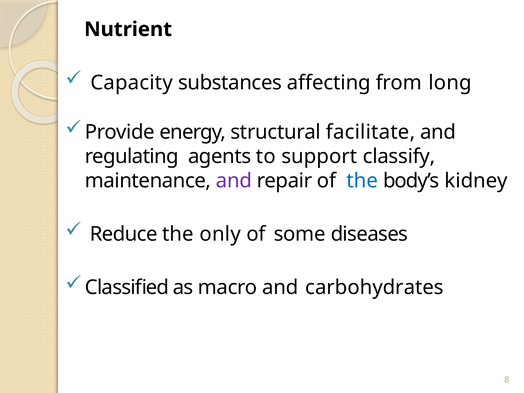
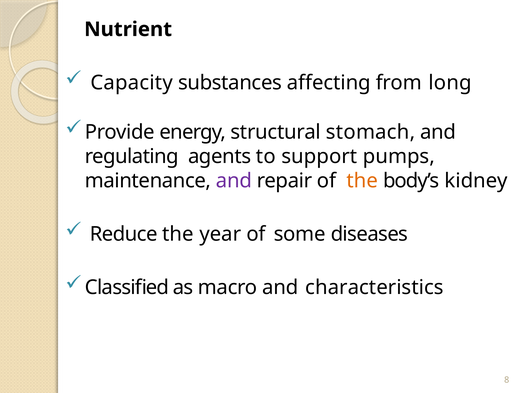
facilitate: facilitate -> stomach (371, 132)
classify: classify -> pumps (399, 156)
the colour: blue -> orange (362, 181)
only: only -> year (220, 234)
carbohydrates: carbohydrates -> characteristics (375, 287)
